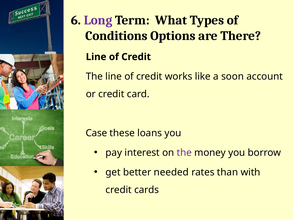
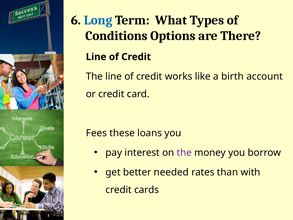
Long colour: purple -> blue (98, 20)
soon: soon -> birth (233, 76)
Case: Case -> Fees (96, 133)
